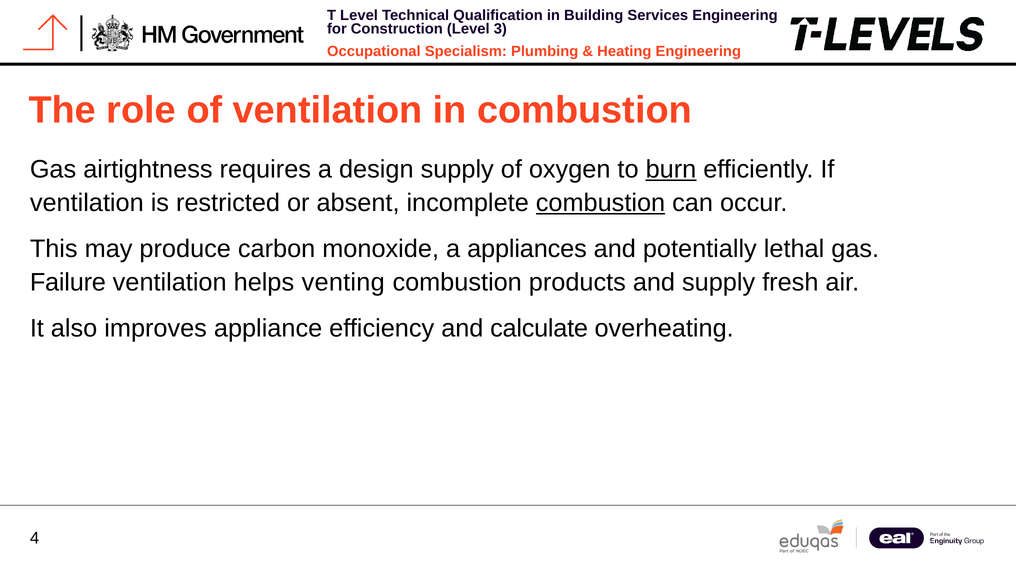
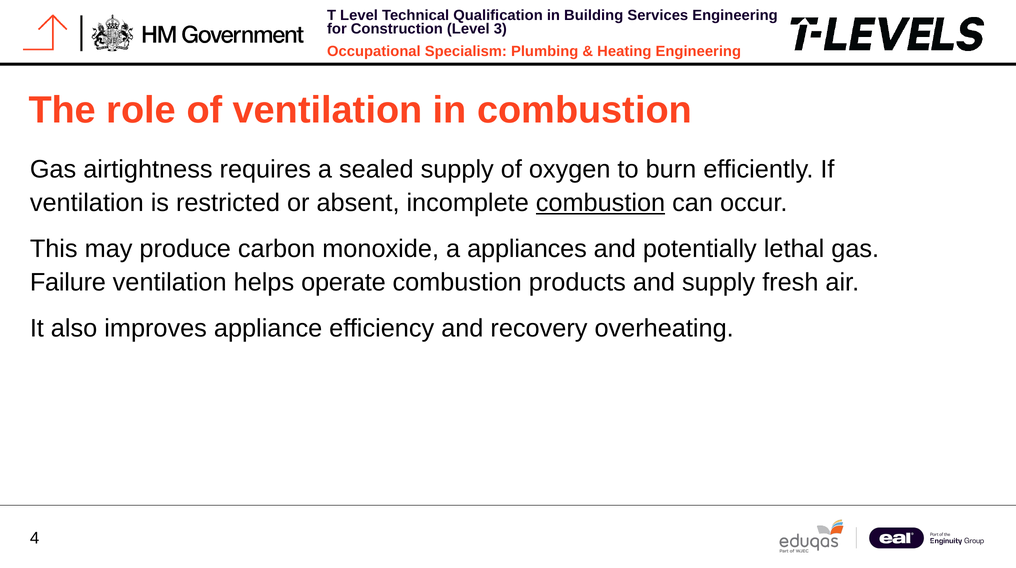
design: design -> sealed (376, 169)
burn underline: present -> none (671, 169)
venting: venting -> operate (343, 282)
calculate: calculate -> recovery (539, 328)
